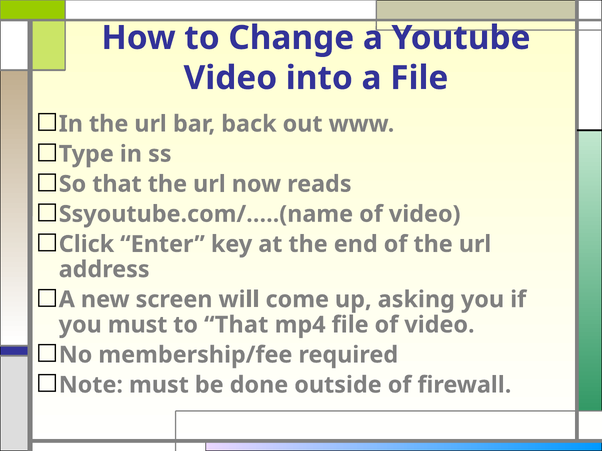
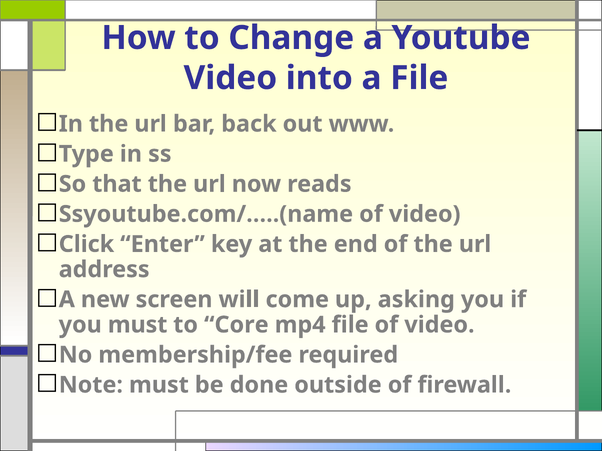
to That: That -> Core (236, 325)
